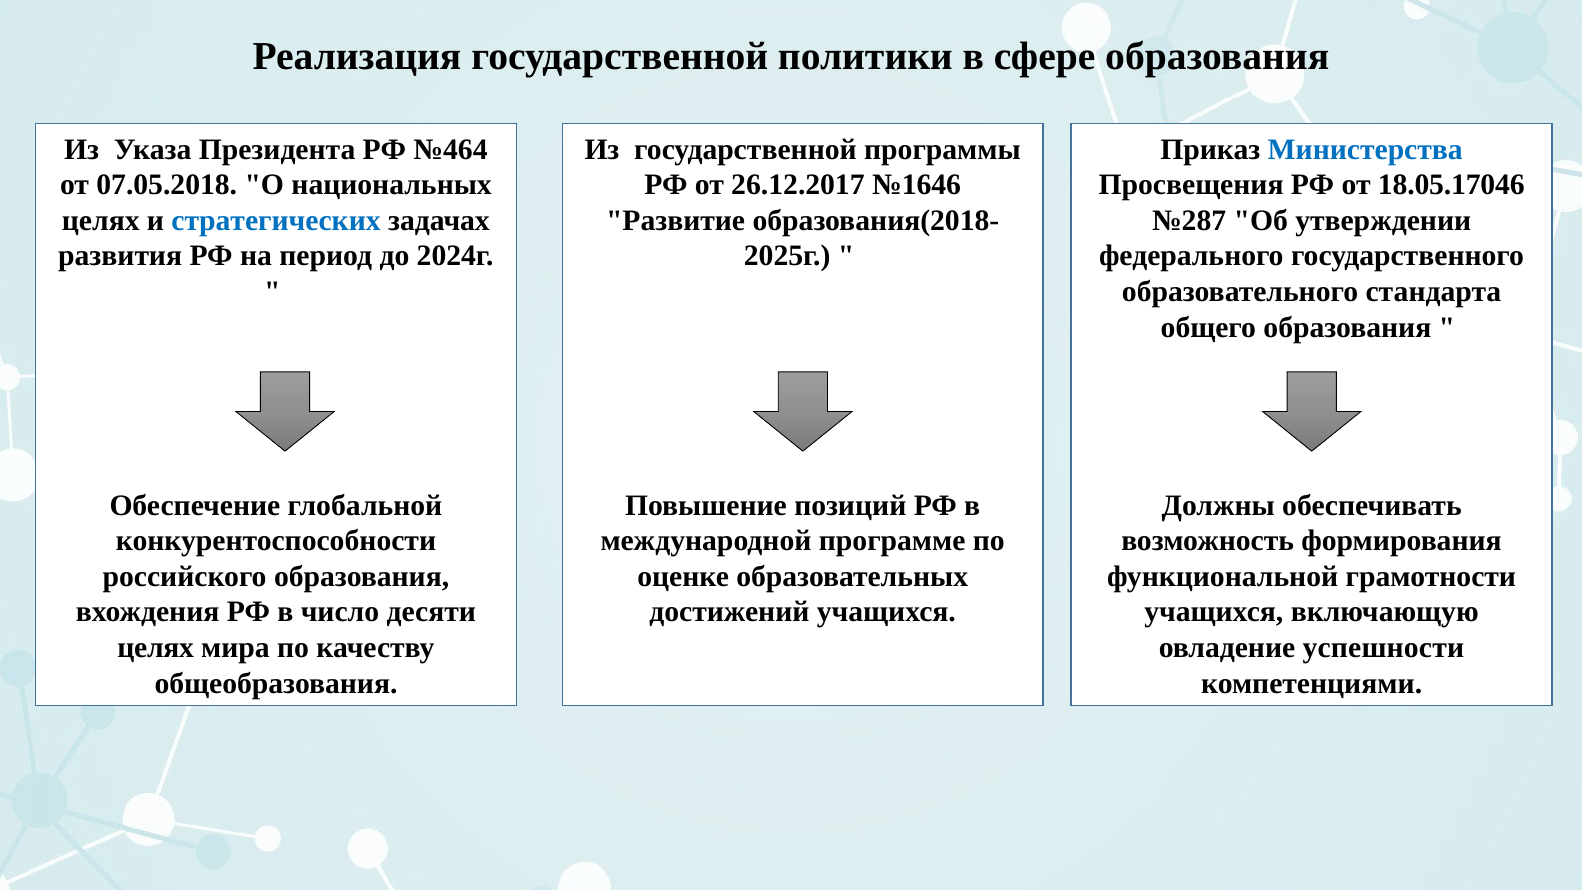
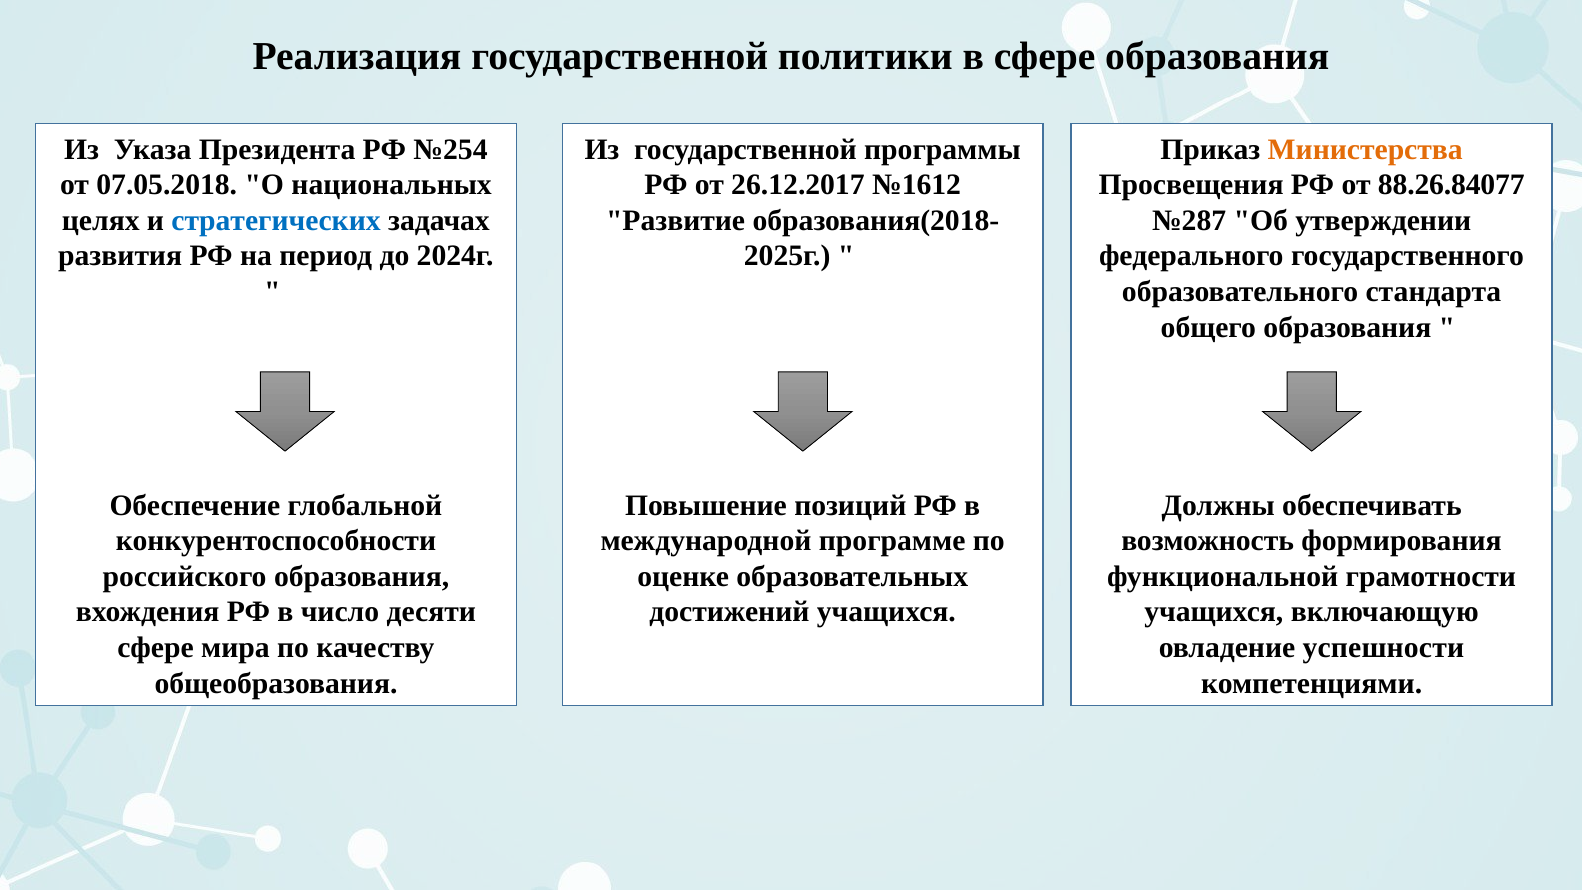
№464: №464 -> №254 (450, 149)
Министерства colour: blue -> orange (1365, 149)
№1646: №1646 -> №1612 (917, 185)
18.05.17046: 18.05.17046 -> 88.26.84077 (1451, 185)
целях: целях -> сфере (156, 648)
